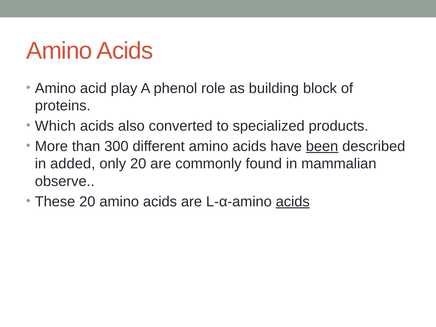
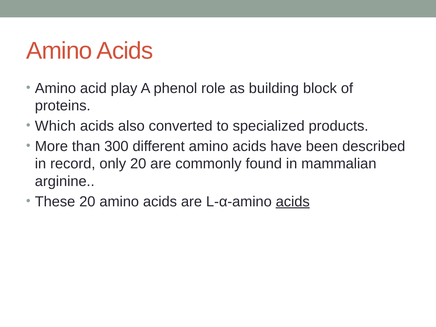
been underline: present -> none (322, 146)
added: added -> record (73, 164)
observe: observe -> arginine (65, 181)
